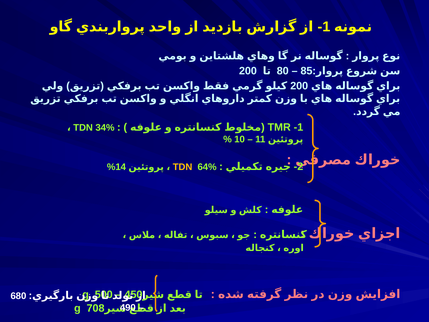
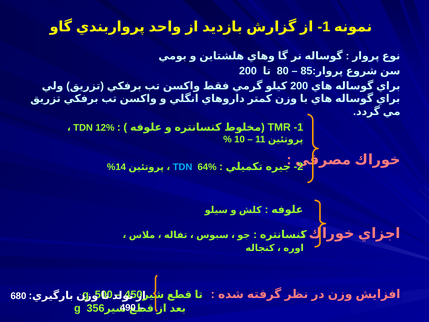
34%: 34% -> 12% (105, 128)
TDN colour: yellow -> light blue (183, 167)
708: 708 -> 356 (96, 308)
